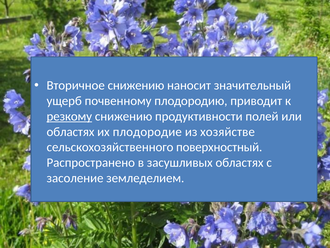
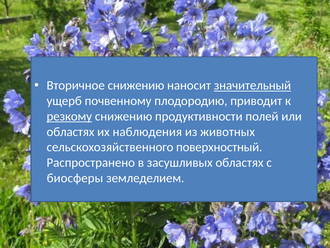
значительный underline: none -> present (252, 85)
плодородие: плодородие -> наблюдения (147, 132)
хозяйстве: хозяйстве -> животных (228, 132)
засоление: засоление -> биосферы (75, 178)
